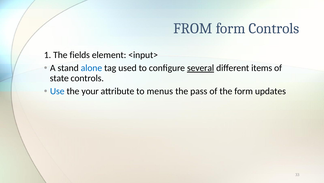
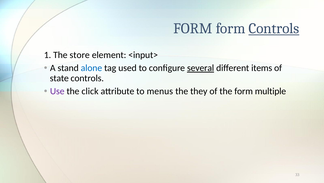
FROM: FROM -> FORM (193, 28)
Controls underline: none -> present (274, 28)
fields: fields -> store (80, 55)
Use colour: blue -> purple (57, 91)
your: your -> click (90, 91)
pass: pass -> they (199, 91)
updates: updates -> multiple (270, 91)
